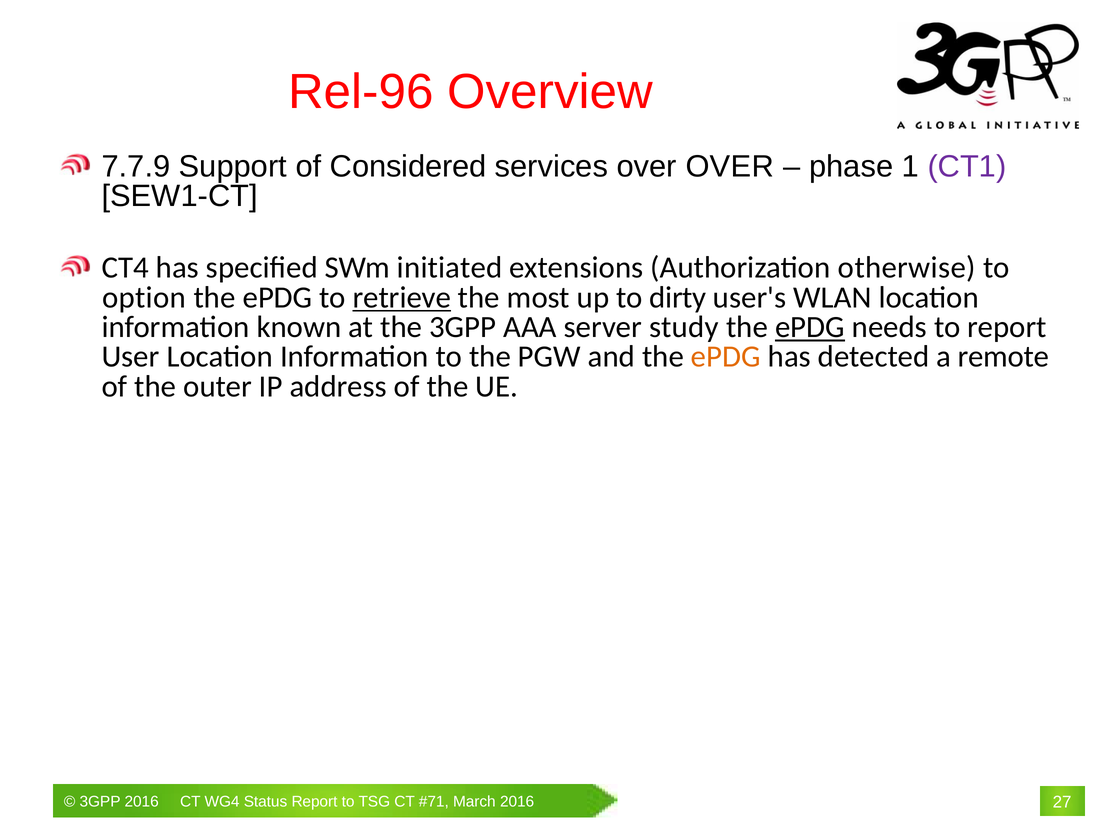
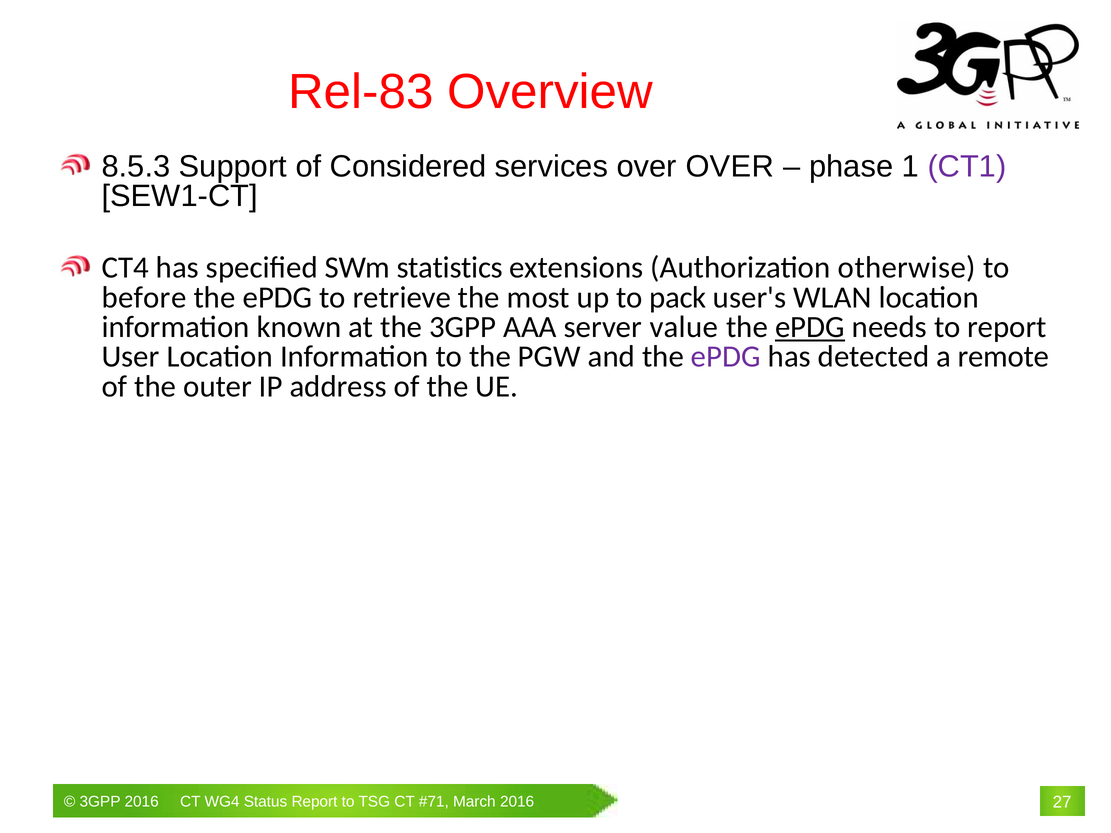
Rel-96: Rel-96 -> Rel-83 (361, 92)
7.7.9: 7.7.9 -> 8.5.3 (136, 167)
initiated: initiated -> statistics (450, 268)
option: option -> before (144, 298)
retrieve underline: present -> none (402, 298)
dirty: dirty -> pack (678, 298)
study: study -> value (684, 327)
ePDG colour: orange -> purple (726, 357)
